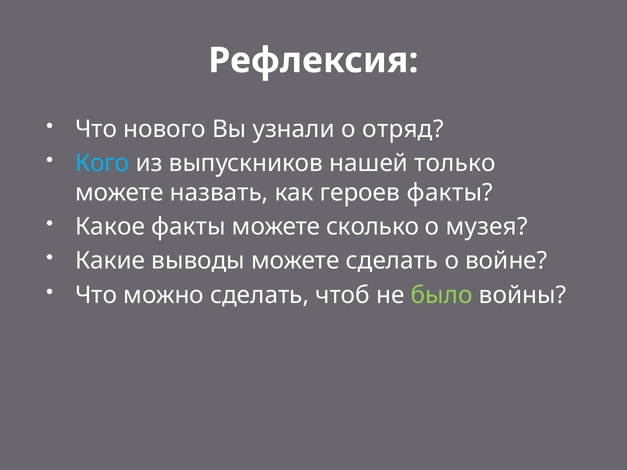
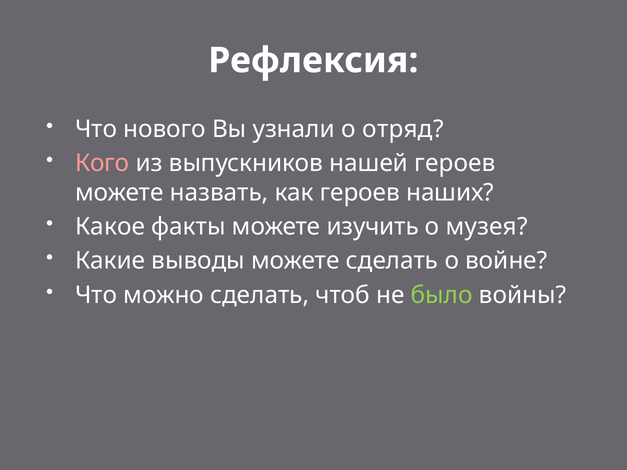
Кого colour: light blue -> pink (102, 163)
нашей только: только -> героев (455, 163)
героев факты: факты -> наших (450, 193)
сколько: сколько -> изучить (373, 227)
